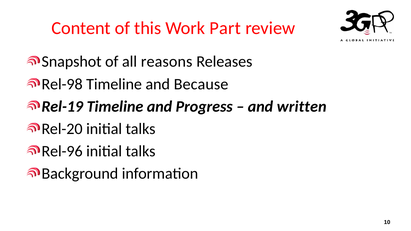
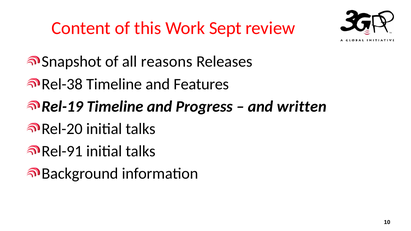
Part: Part -> Sept (225, 28)
Rel-98: Rel-98 -> Rel-38 (62, 84)
Because: Because -> Features (201, 84)
Rel-96: Rel-96 -> Rel-91 (62, 151)
